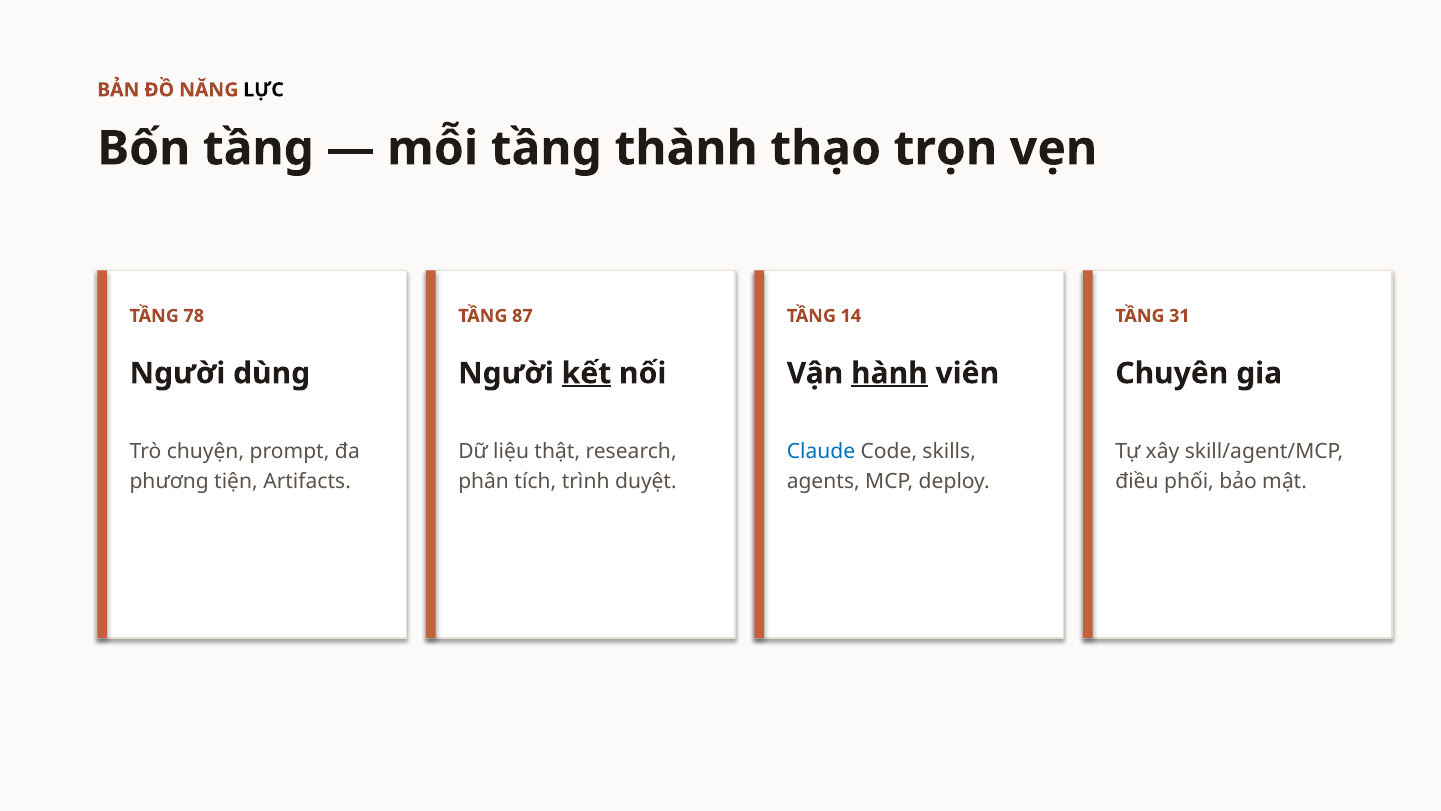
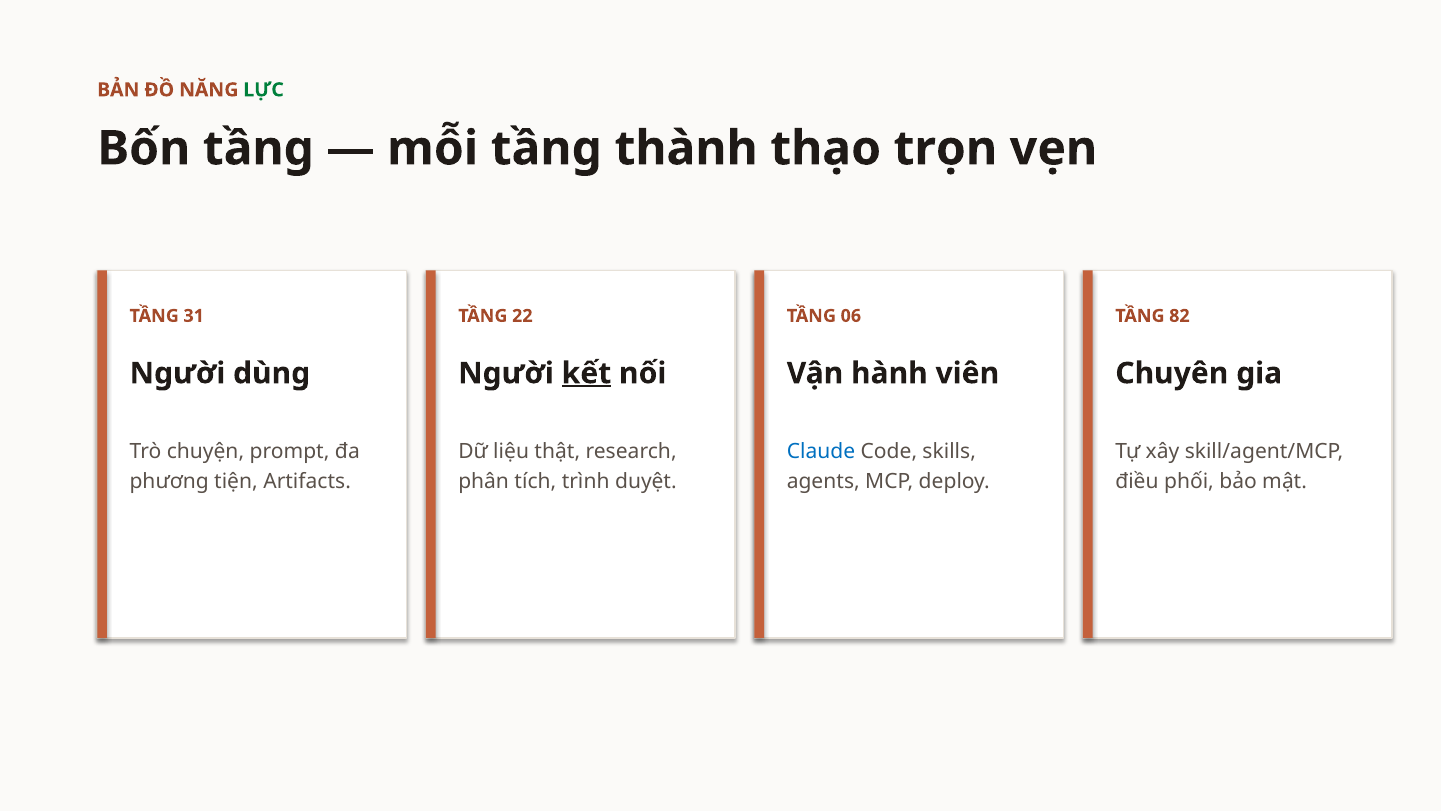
LỰC colour: black -> green (264, 90)
78: 78 -> 31 (194, 316)
87: 87 -> 22 (522, 316)
14: 14 -> 06 (851, 316)
31: 31 -> 82 (1179, 316)
hành underline: present -> none (889, 373)
